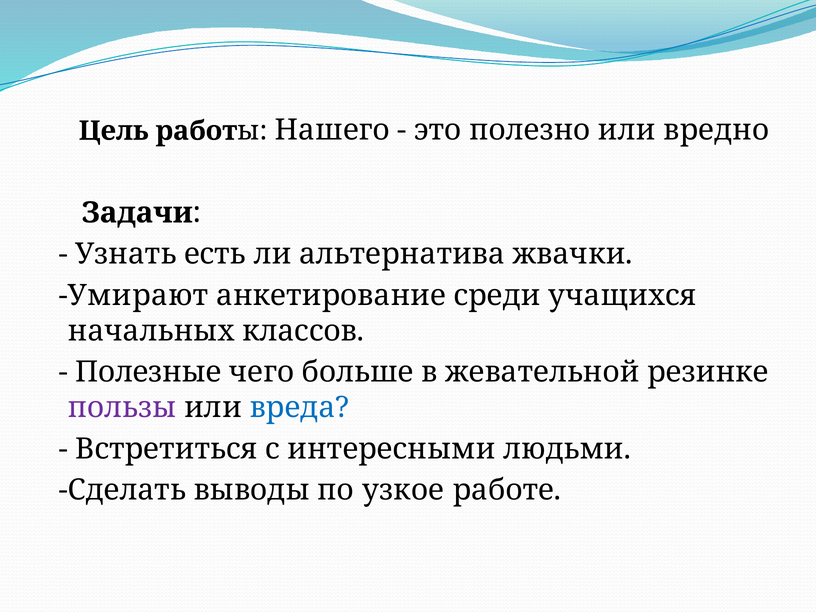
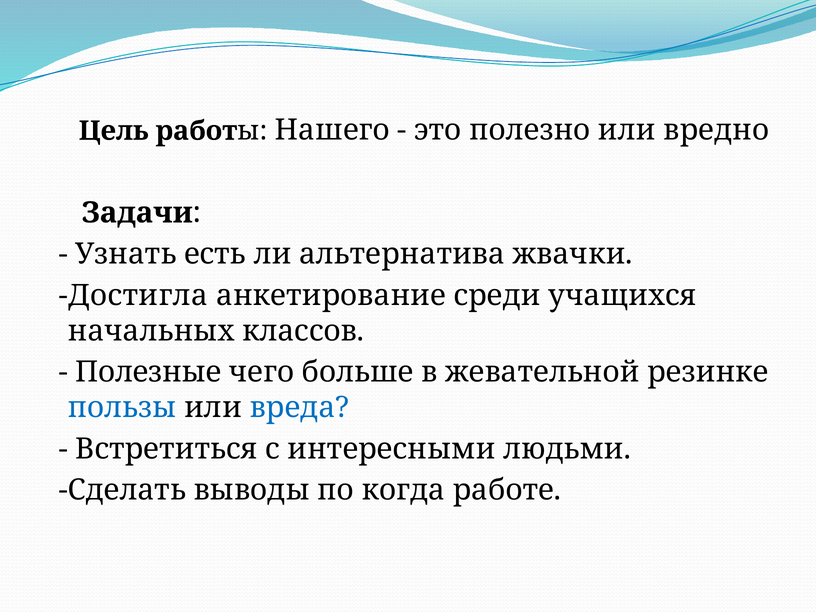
Умирают: Умирают -> Достигла (133, 295)
пользы colour: purple -> blue (122, 408)
узкое: узкое -> когда (403, 490)
